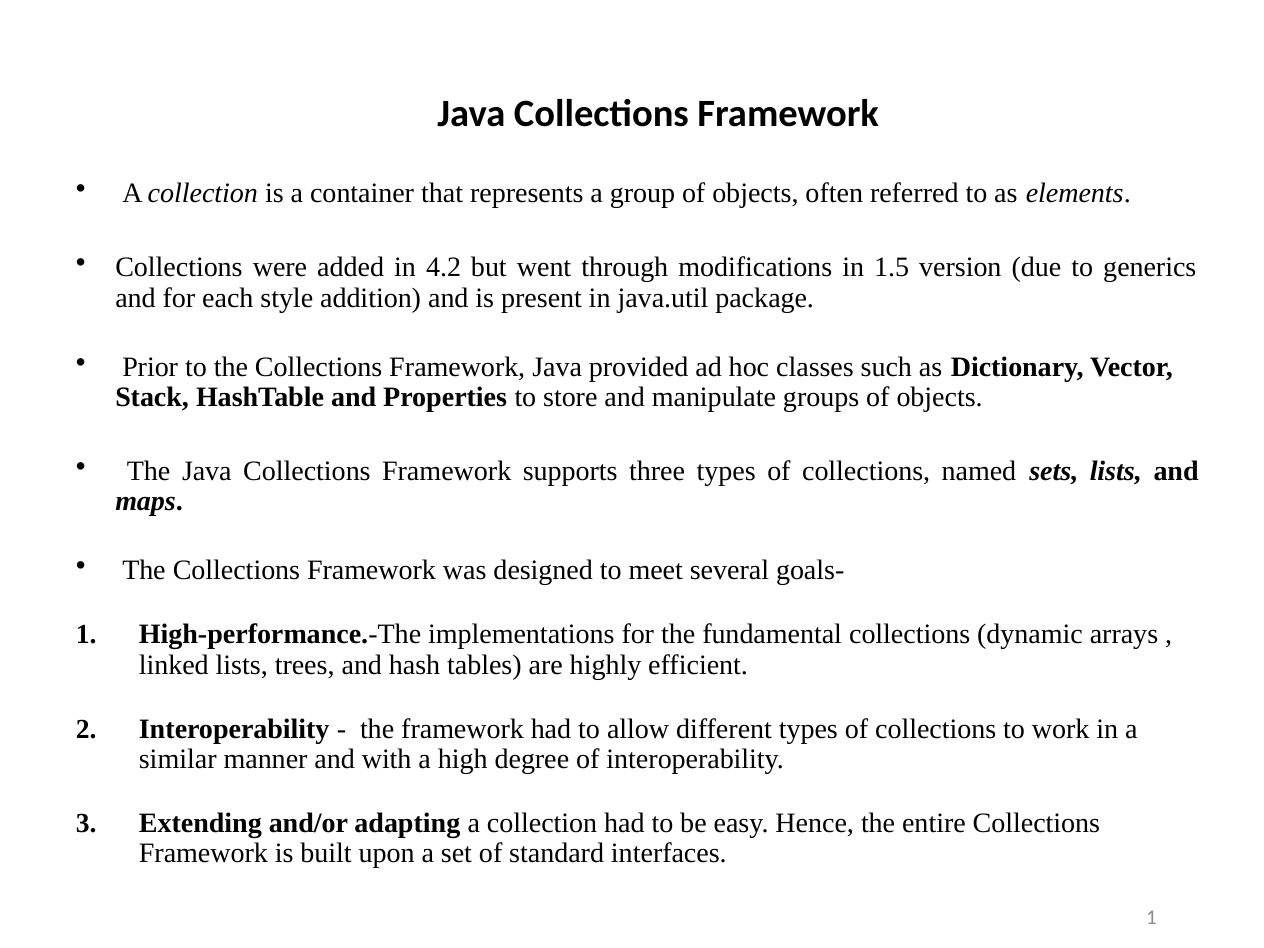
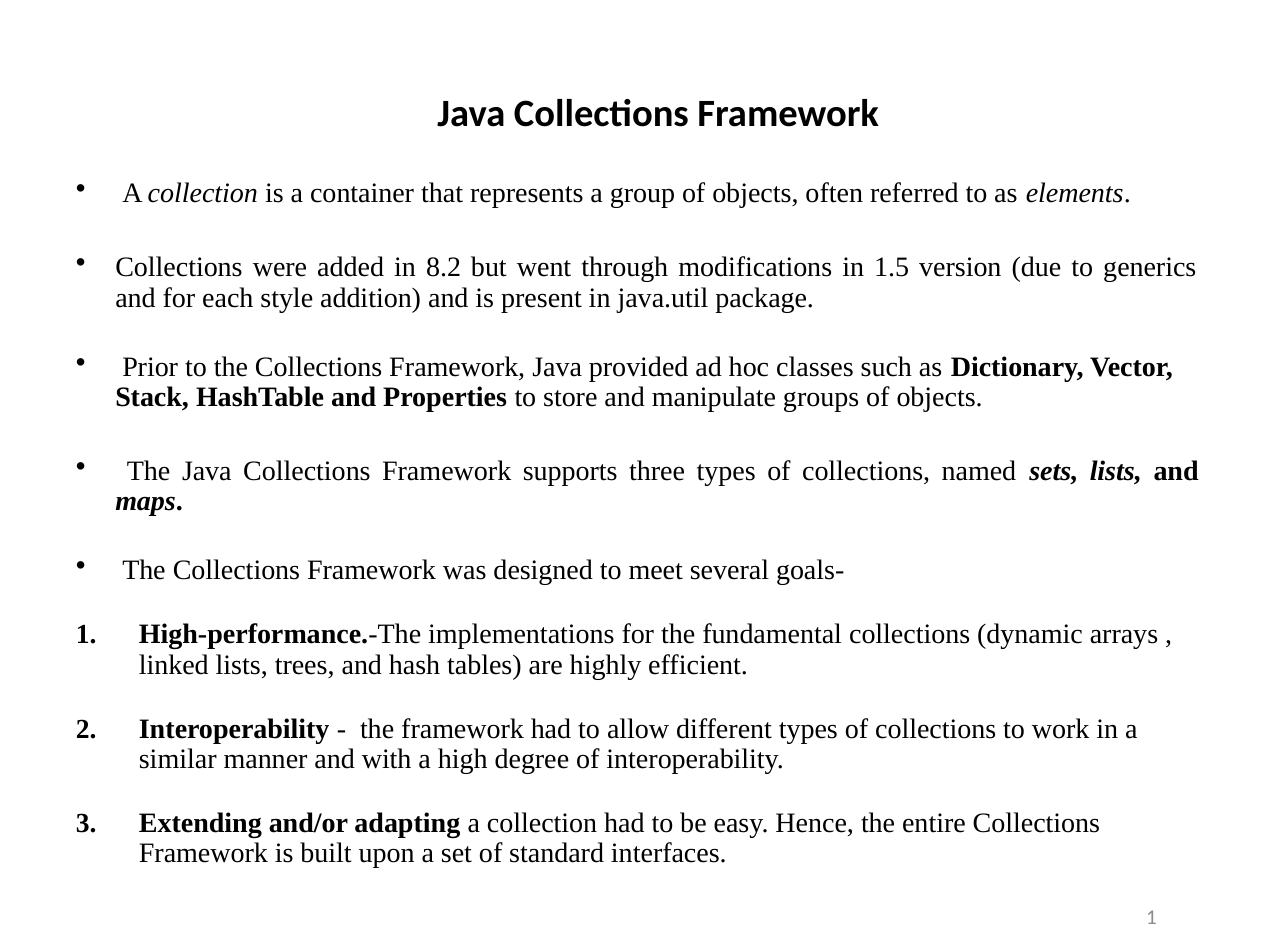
4.2: 4.2 -> 8.2 (444, 268)
